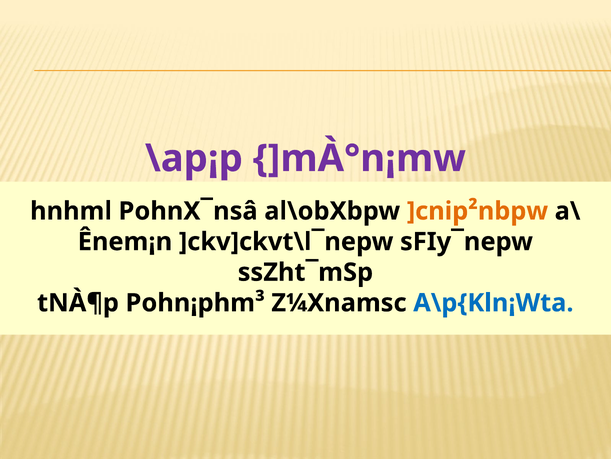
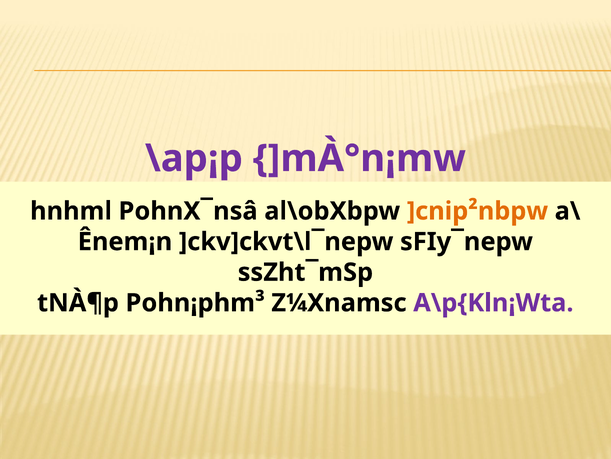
A\p{Kln¡Wta colour: blue -> purple (493, 302)
